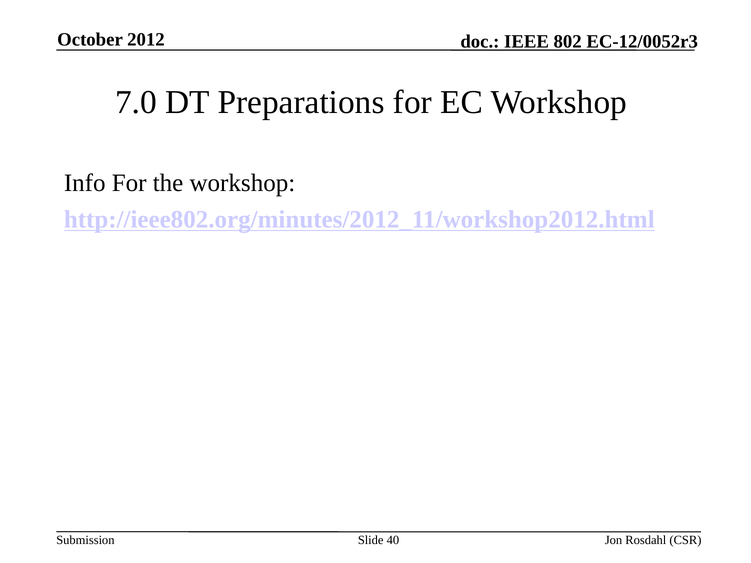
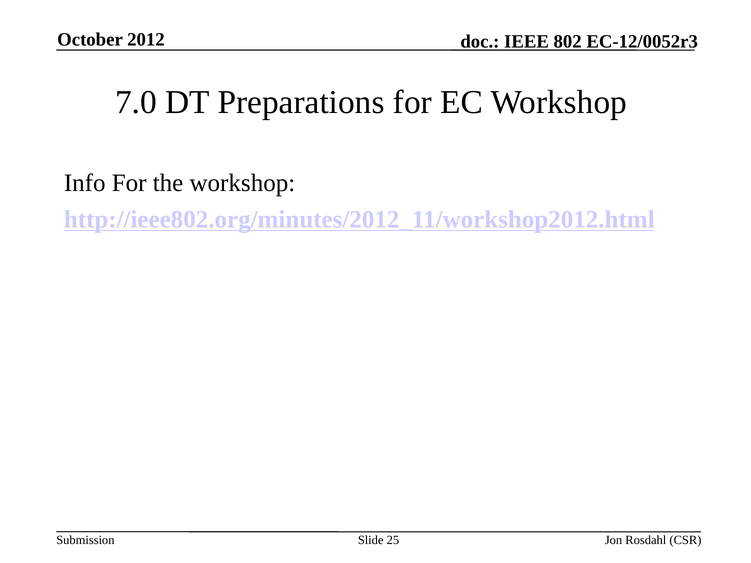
40: 40 -> 25 (393, 540)
